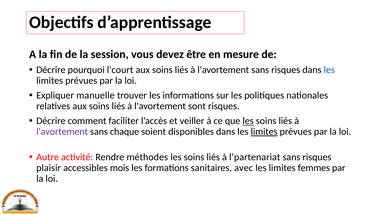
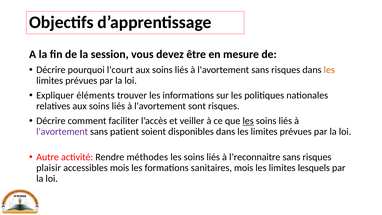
les colour: blue -> orange (329, 70)
manuelle: manuelle -> éléments (96, 95)
chaque: chaque -> patient (125, 132)
limites underline: present -> none (264, 132)
l’partenariat: l’partenariat -> l’reconnaitre (255, 157)
sanitaires avec: avec -> mois (244, 168)
femmes: femmes -> lesquels (314, 168)
